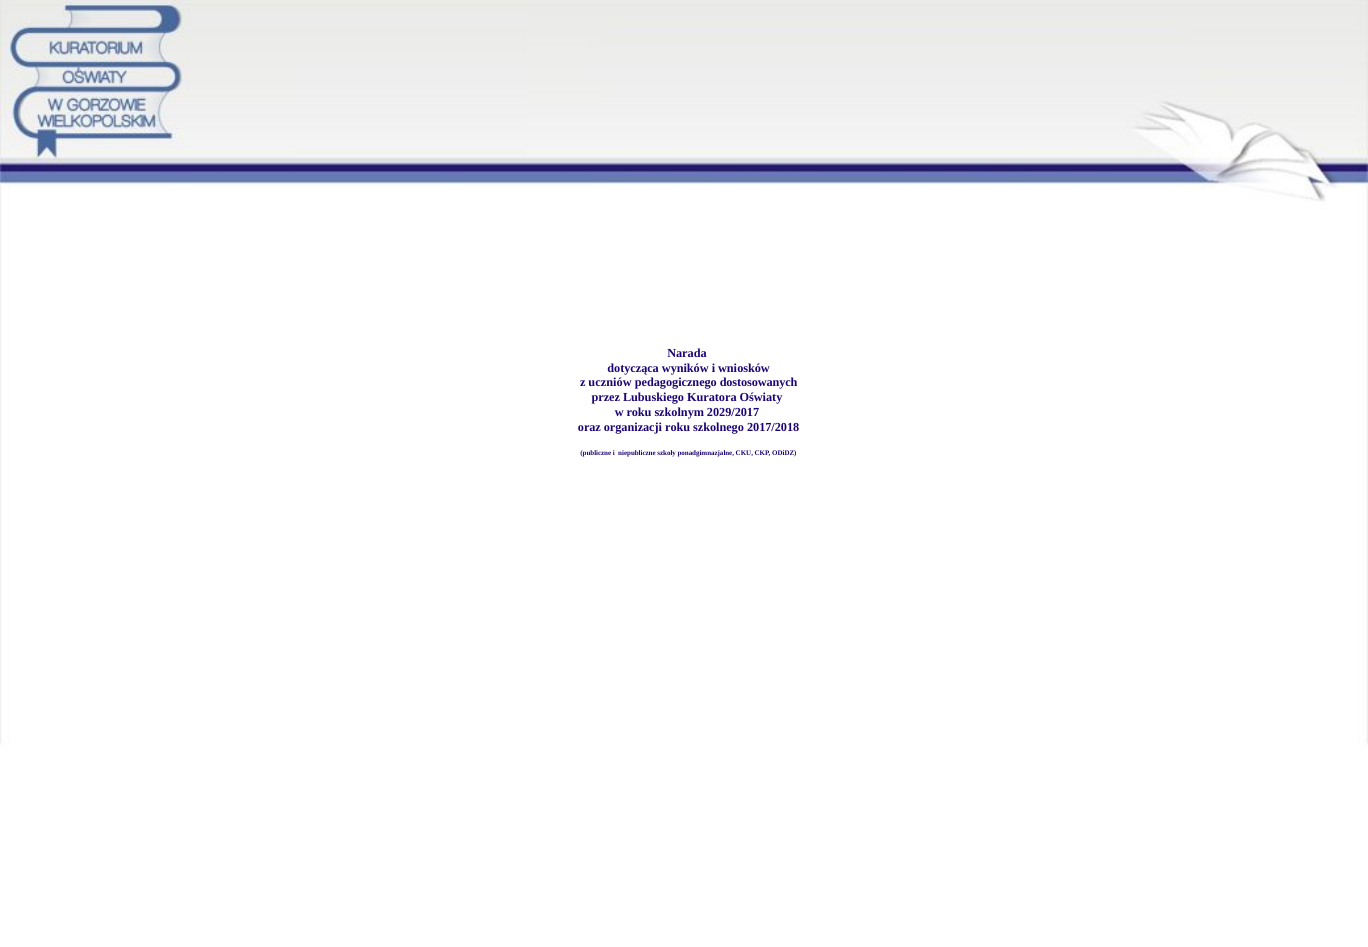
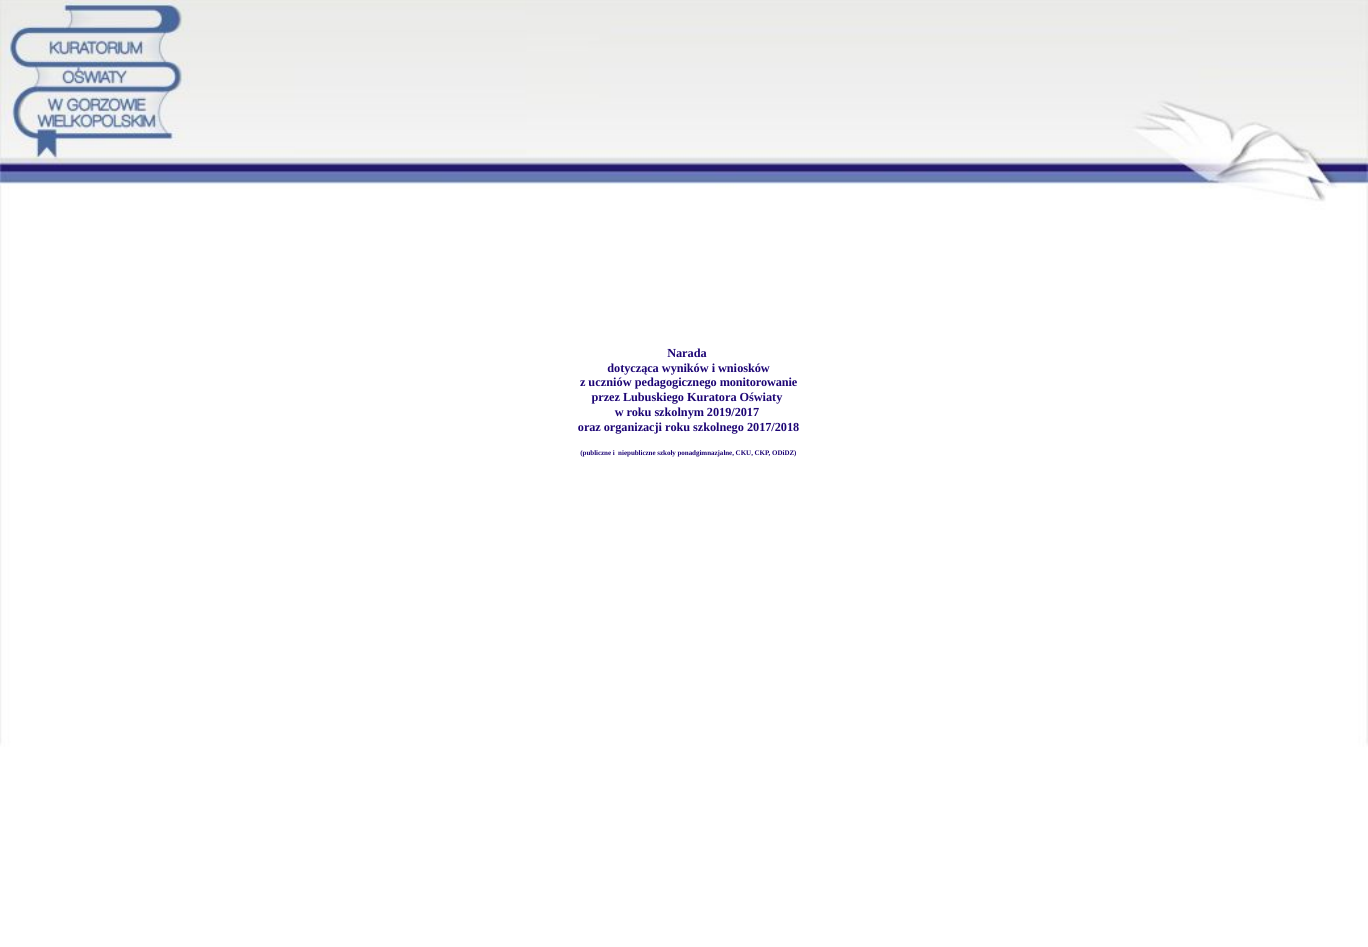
dostosowanych: dostosowanych -> monitorowanie (759, 383)
2029/2017: 2029/2017 -> 2019/2017 (733, 412)
